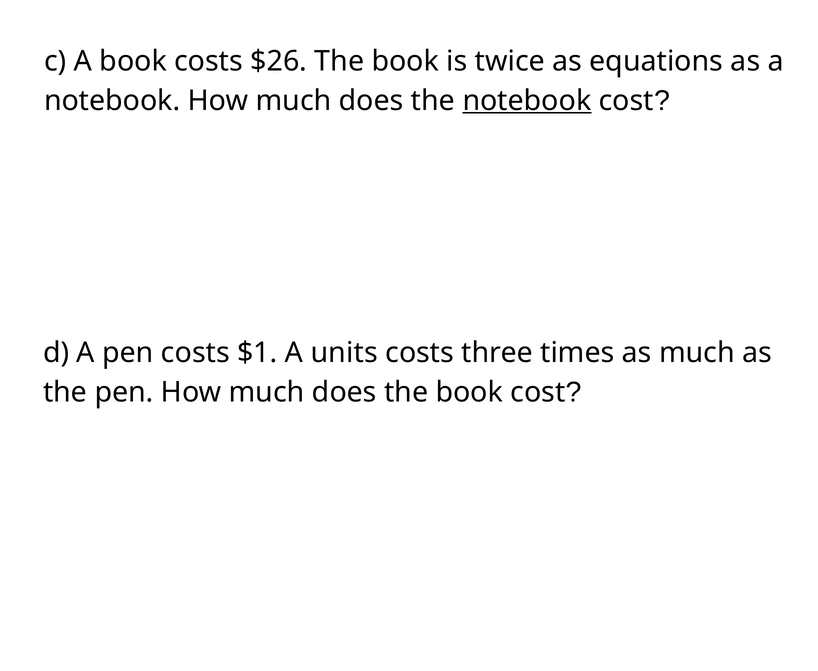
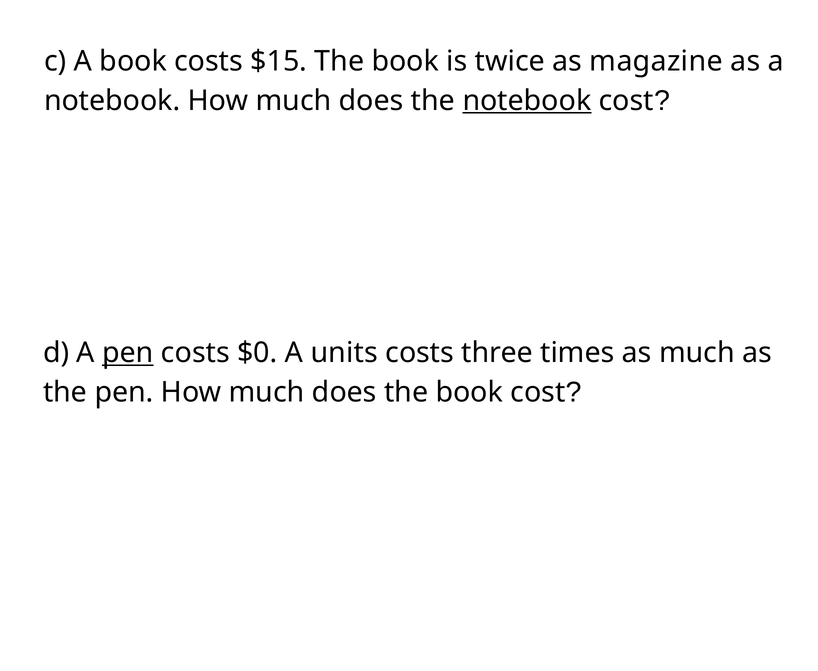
$26: $26 -> $15 (279, 61)
equations: equations -> magazine (656, 61)
pen underline: none -> present (128, 353)
$1: $1 -> $0 (257, 353)
